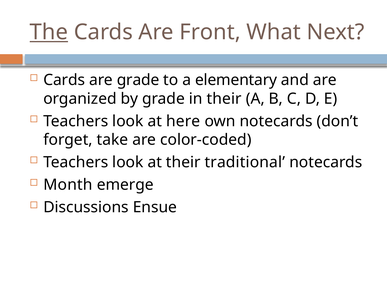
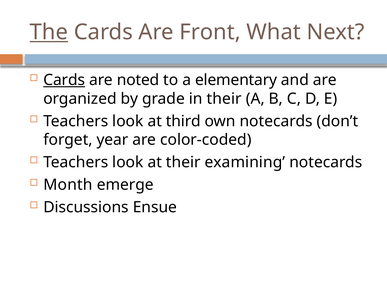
Cards underline: none -> present (64, 80)
are grade: grade -> noted (138, 80)
here: here -> third (183, 121)
take: take -> year (112, 140)
traditional: traditional -> examining (245, 162)
